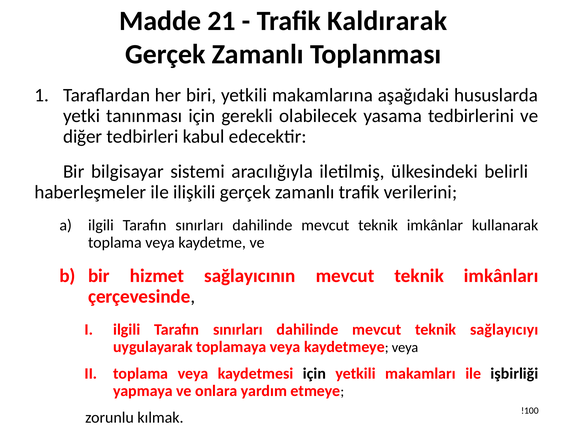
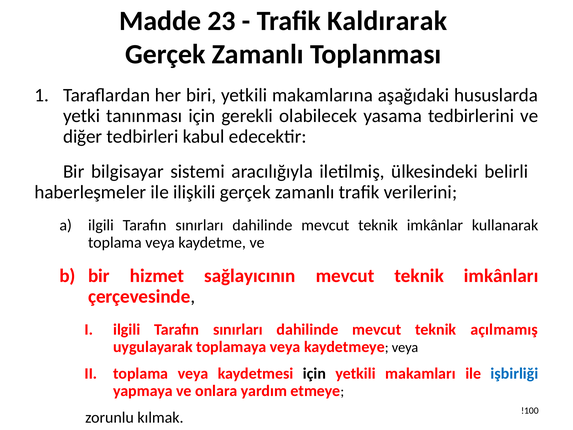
21: 21 -> 23 (221, 21)
sağlayıcıyı: sağlayıcıyı -> açılmamış (504, 329)
işbirliği colour: black -> blue (514, 373)
